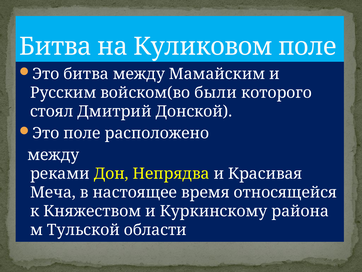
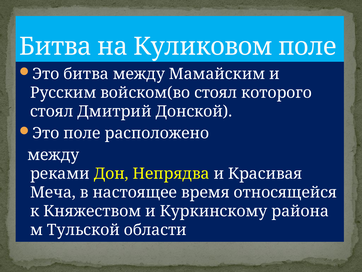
войском(во были: были -> стоял (216, 93)
